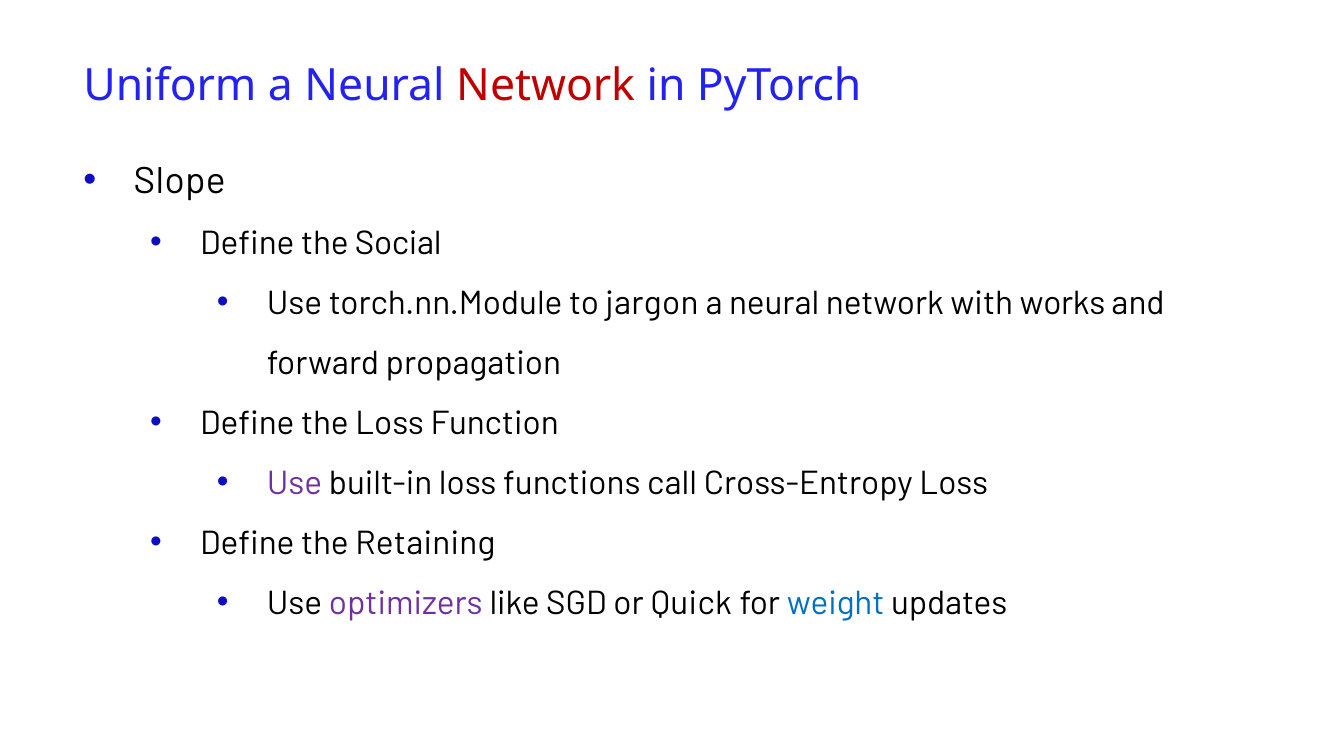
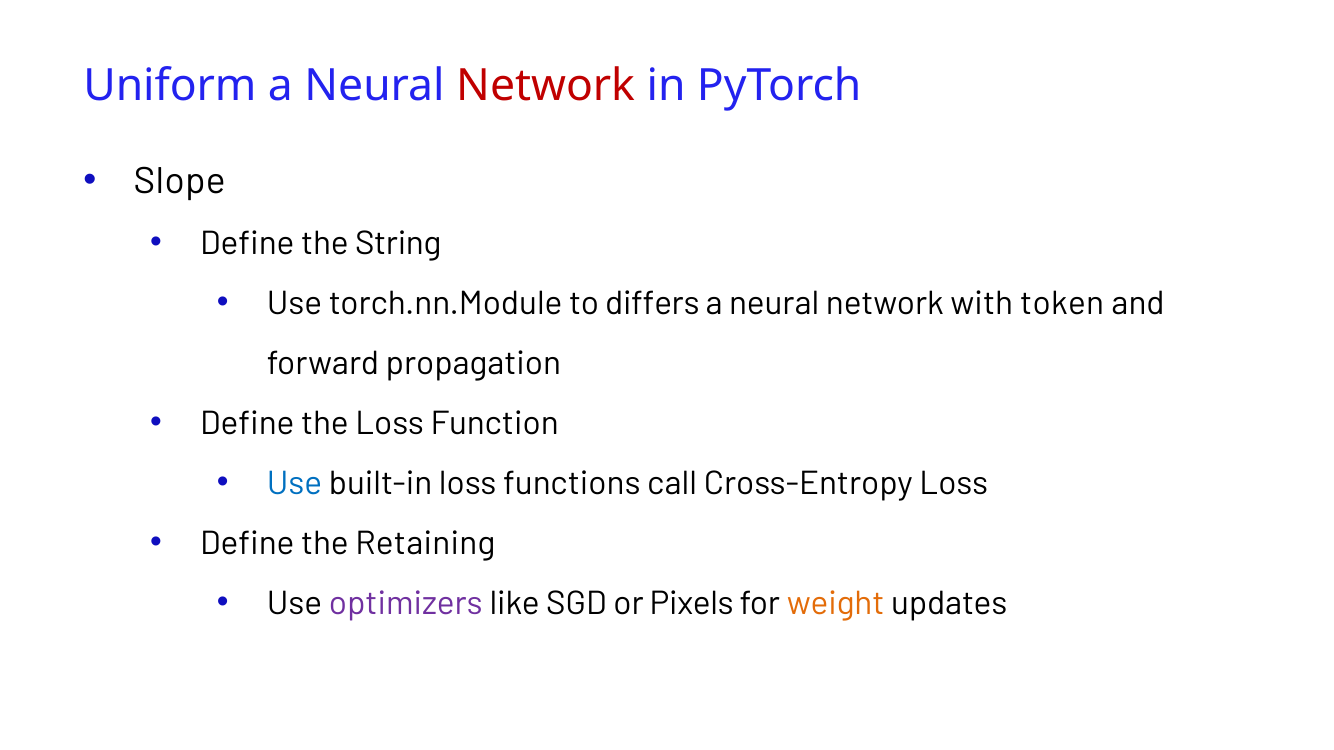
Social: Social -> String (398, 243)
jargon: jargon -> differs (652, 303)
works: works -> token (1062, 303)
Use colour: purple -> blue (295, 484)
Quick: Quick -> Pixels (692, 604)
weight colour: blue -> orange (836, 604)
